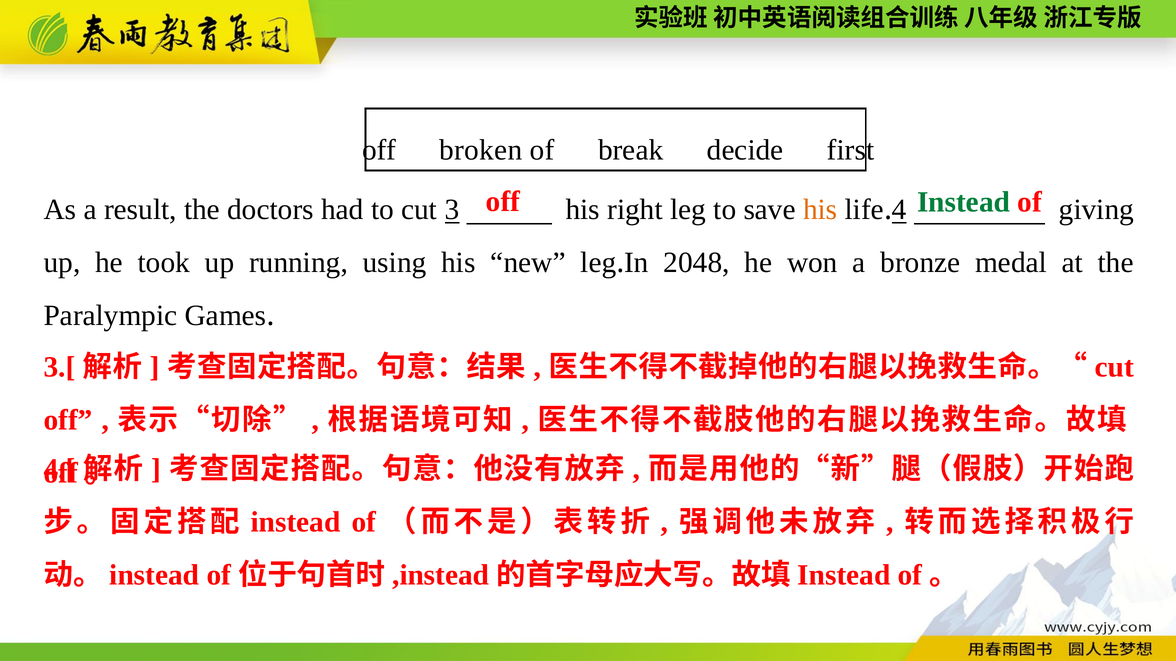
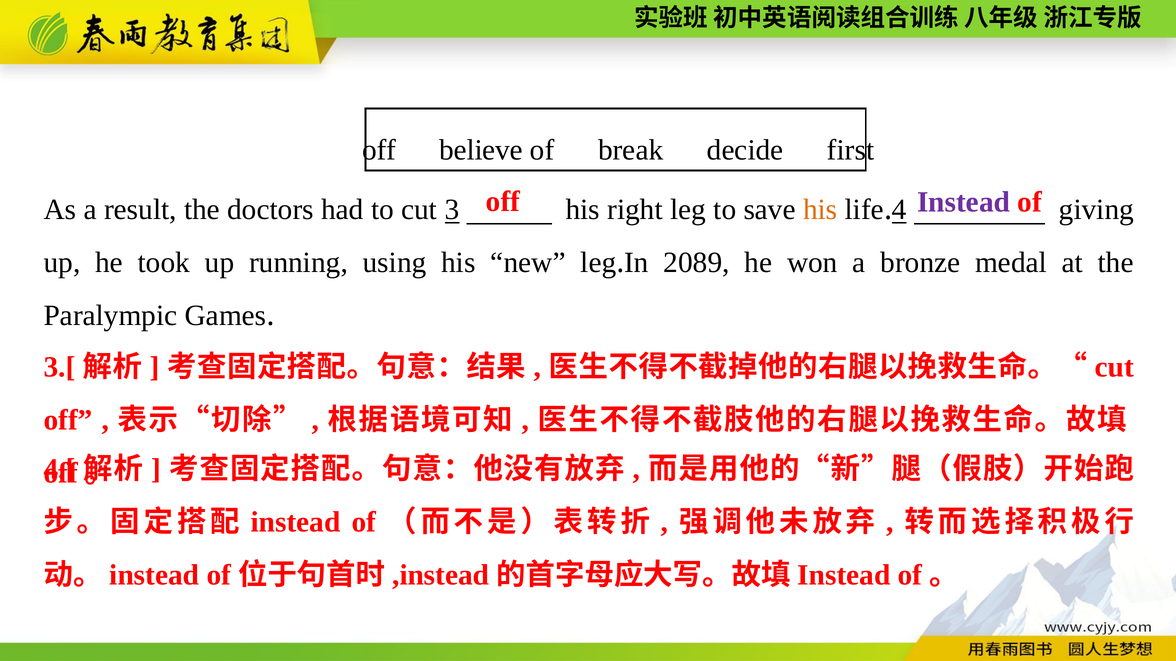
broken: broken -> believe (481, 150)
Instead colour: green -> purple (964, 202)
2048: 2048 -> 2089 (697, 263)
